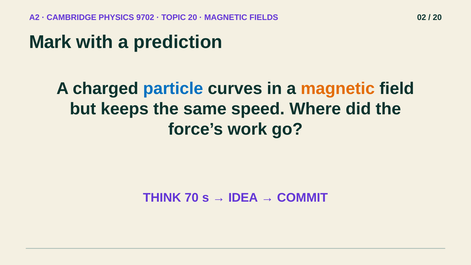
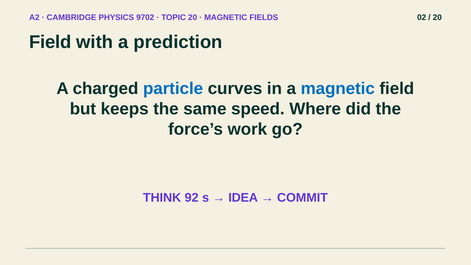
Mark: Mark -> Field (50, 42)
magnetic colour: orange -> blue (338, 88)
70: 70 -> 92 (192, 198)
